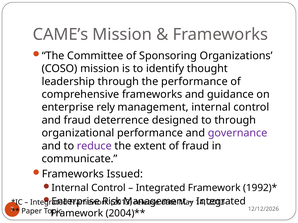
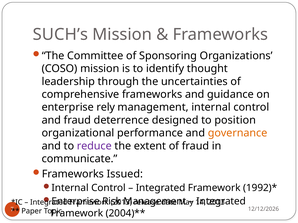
CAME’s: CAME’s -> SUCH’s (60, 34)
the performance: performance -> uncertainties (194, 82)
to through: through -> position (235, 120)
governance colour: purple -> orange (238, 133)
